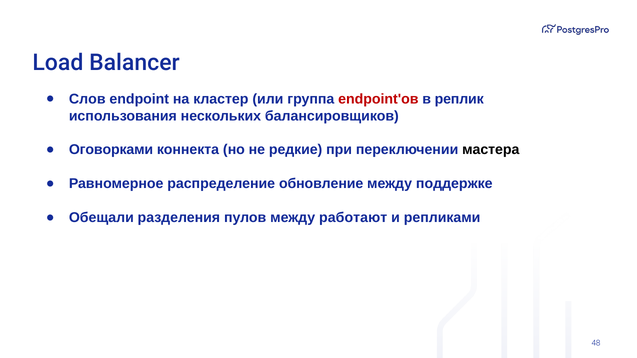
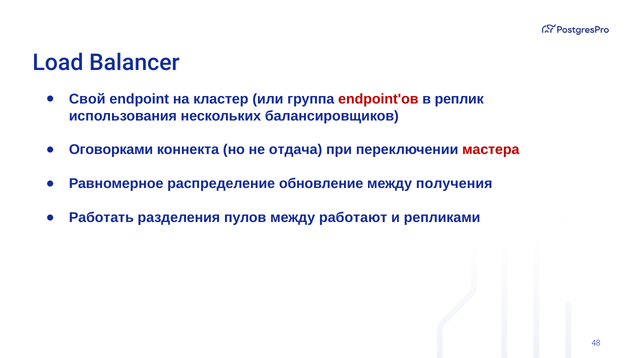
Слов: Слов -> Свой (87, 99)
редкие: редкие -> отдача (296, 150)
мастера colour: black -> red (491, 150)
поддержке: поддержке -> получения (454, 184)
Обещали: Обещали -> Работать (101, 218)
